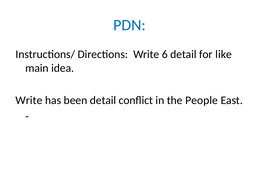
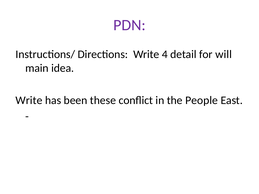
PDN colour: blue -> purple (129, 25)
6: 6 -> 4 (165, 54)
like: like -> will (224, 54)
been detail: detail -> these (103, 100)
